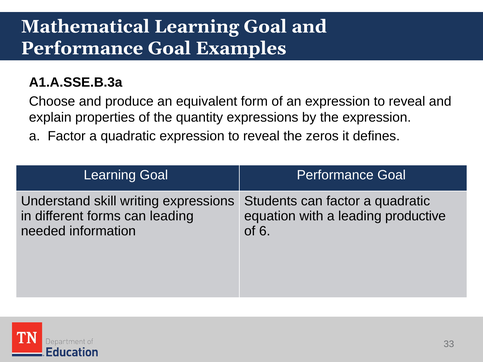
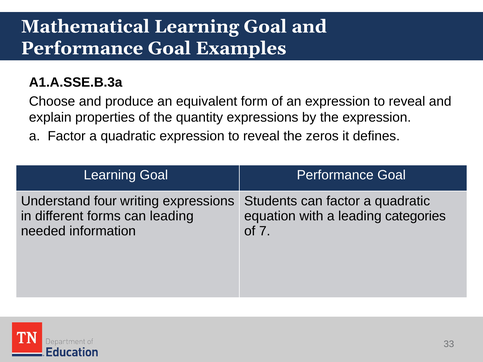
skill: skill -> four (105, 201)
productive: productive -> categories (415, 216)
6: 6 -> 7 (265, 231)
